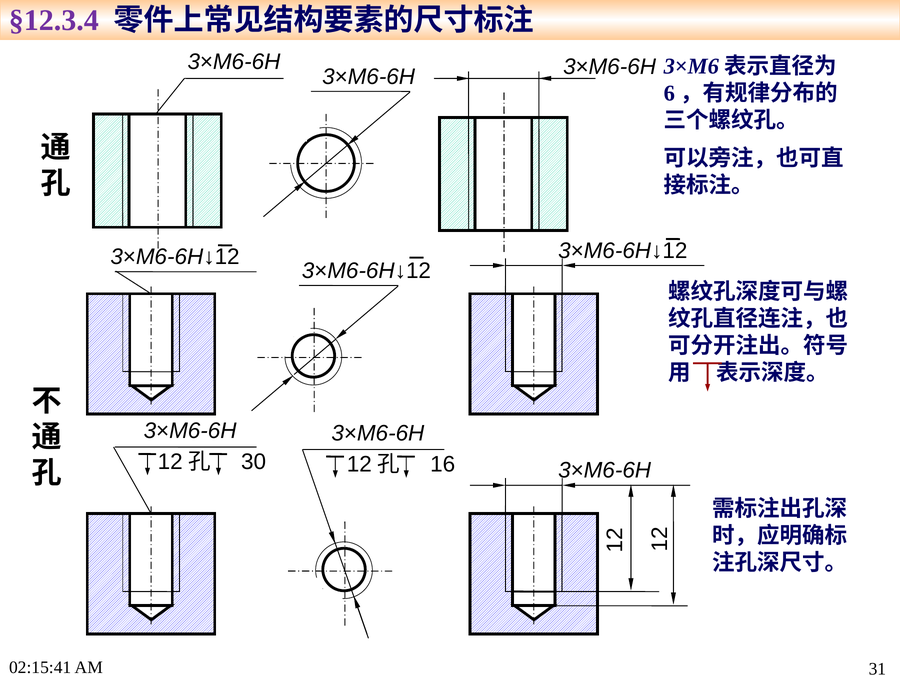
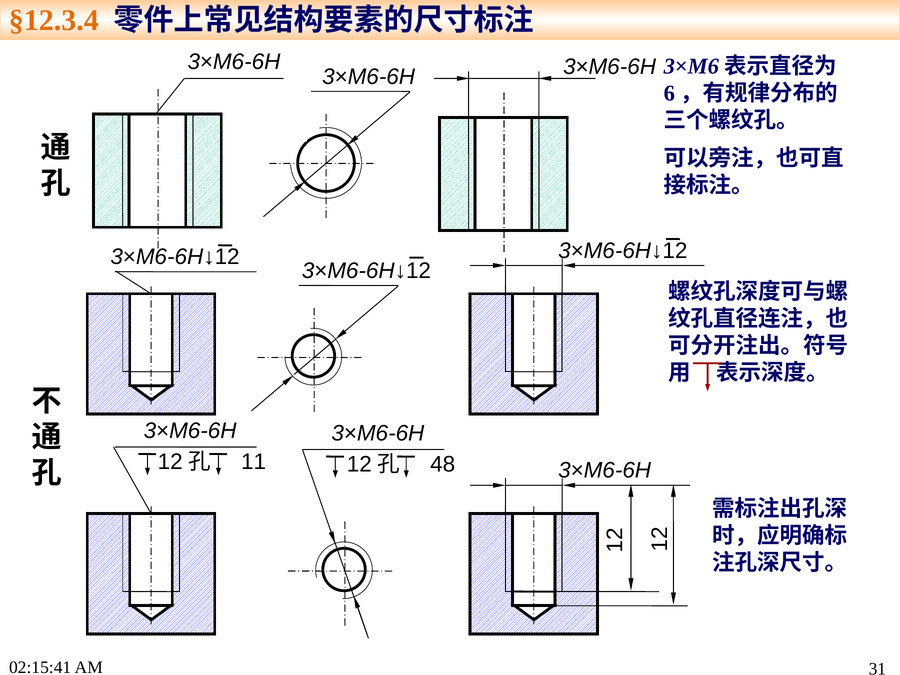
§12.3.4 colour: purple -> orange (54, 20)
30: 30 -> 11 (254, 462)
16: 16 -> 48 (443, 464)
